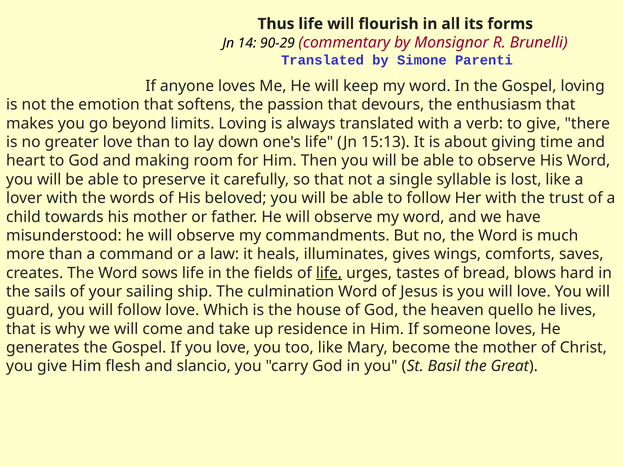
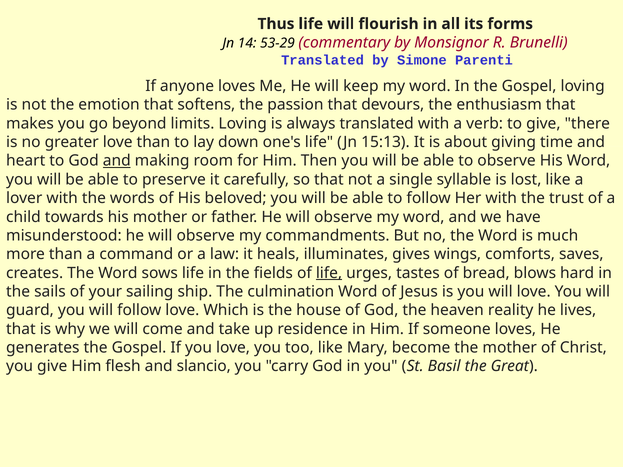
90-29: 90-29 -> 53-29 (277, 43)
and underline: none -> present (117, 161)
quello: quello -> reality (511, 310)
